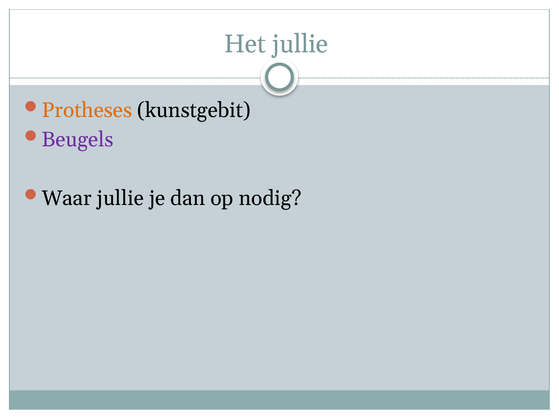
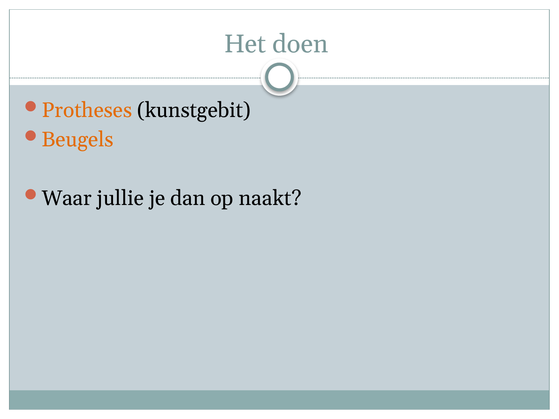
Het jullie: jullie -> doen (300, 44)
Beugels colour: purple -> orange (78, 140)
nodig: nodig -> naakt (270, 198)
